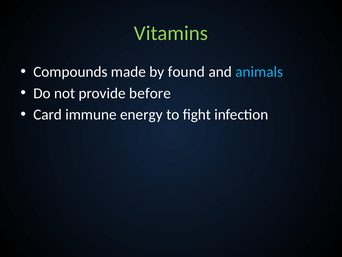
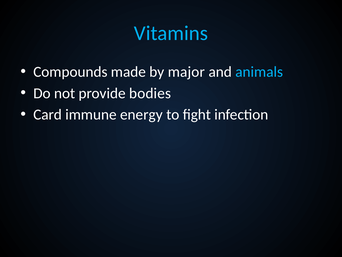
Vitamins colour: light green -> light blue (171, 33)
found: found -> major (186, 72)
before: before -> bodies (150, 93)
